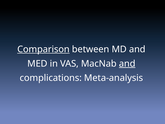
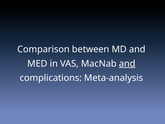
Comparison underline: present -> none (43, 49)
